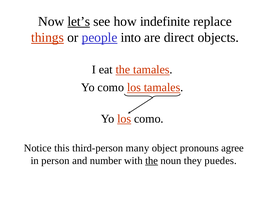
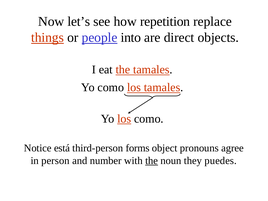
let’s underline: present -> none (79, 21)
indefinite: indefinite -> repetition (165, 21)
this: this -> está (62, 148)
many: many -> forms (138, 148)
